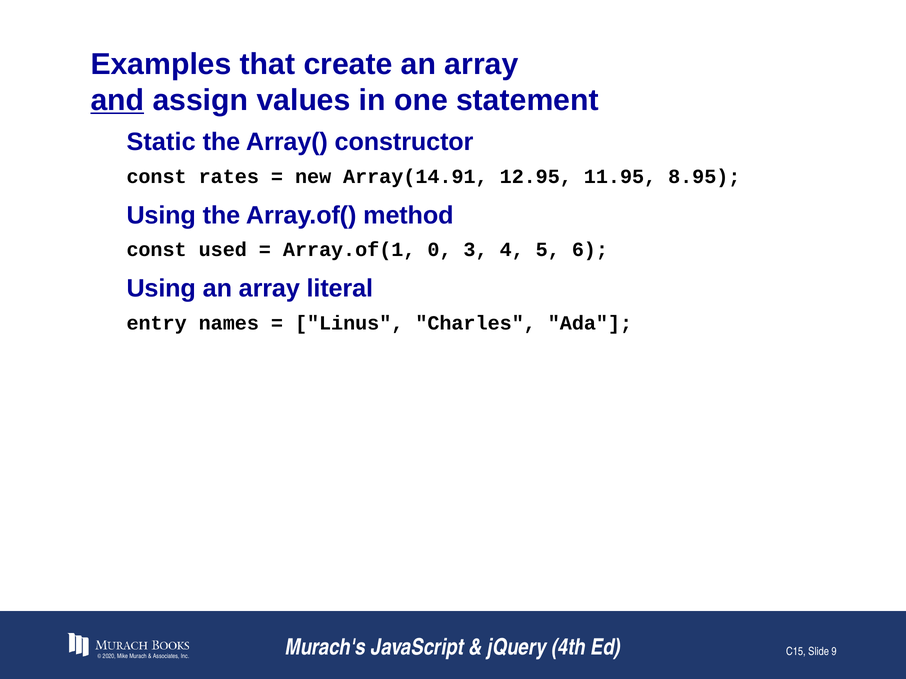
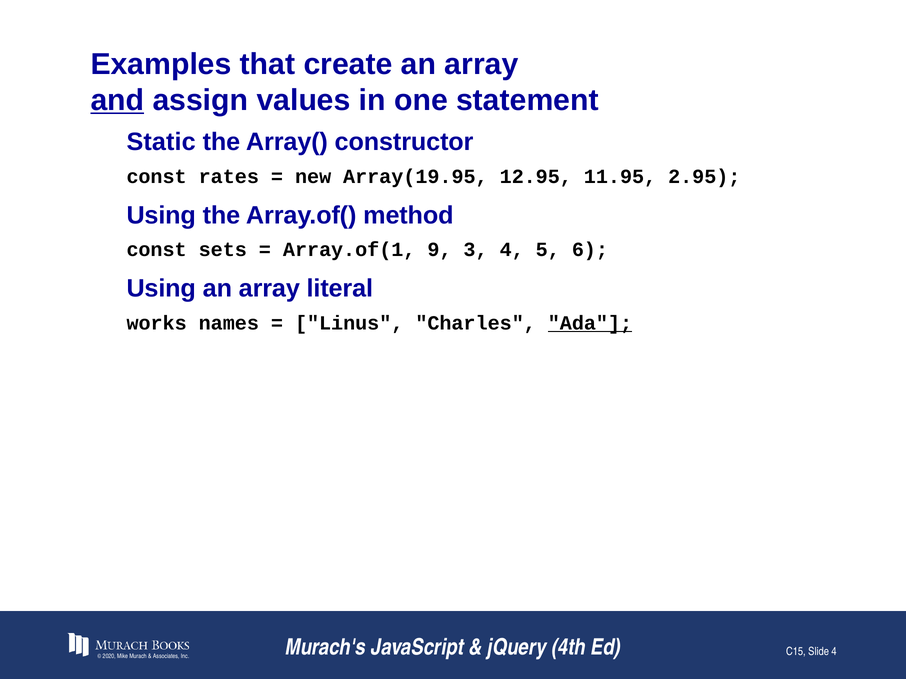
Array(14.91: Array(14.91 -> Array(19.95 (415, 177)
8.95: 8.95 -> 2.95 (704, 177)
used: used -> sets (223, 250)
0: 0 -> 9 (440, 250)
entry: entry -> works (157, 323)
Ada underline: none -> present (590, 323)
Slide 9: 9 -> 4 (834, 652)
